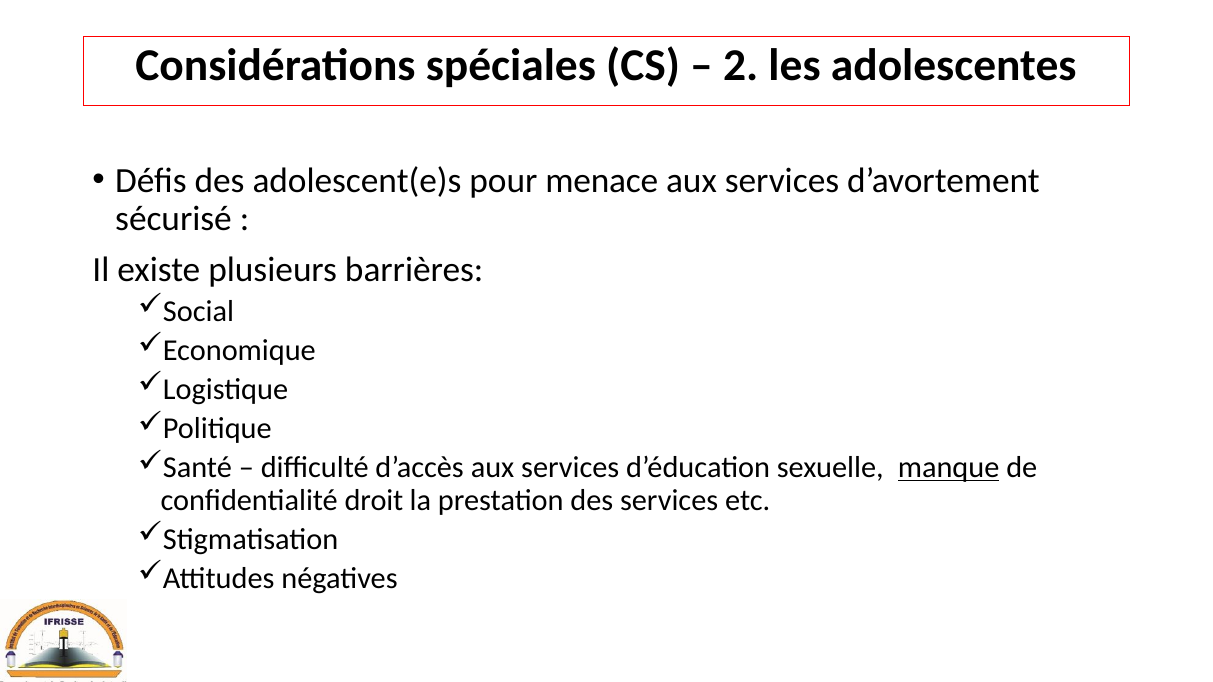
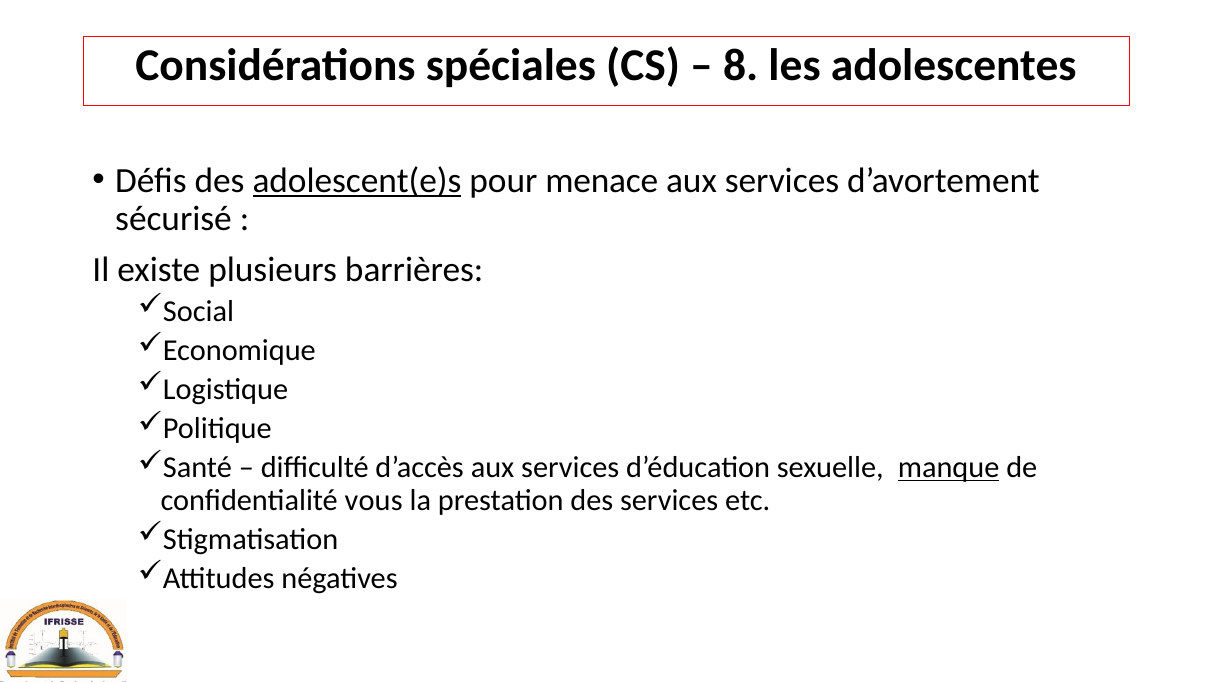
2: 2 -> 8 (741, 65)
adolescent(e)s underline: none -> present (357, 181)
droit: droit -> vous (374, 500)
